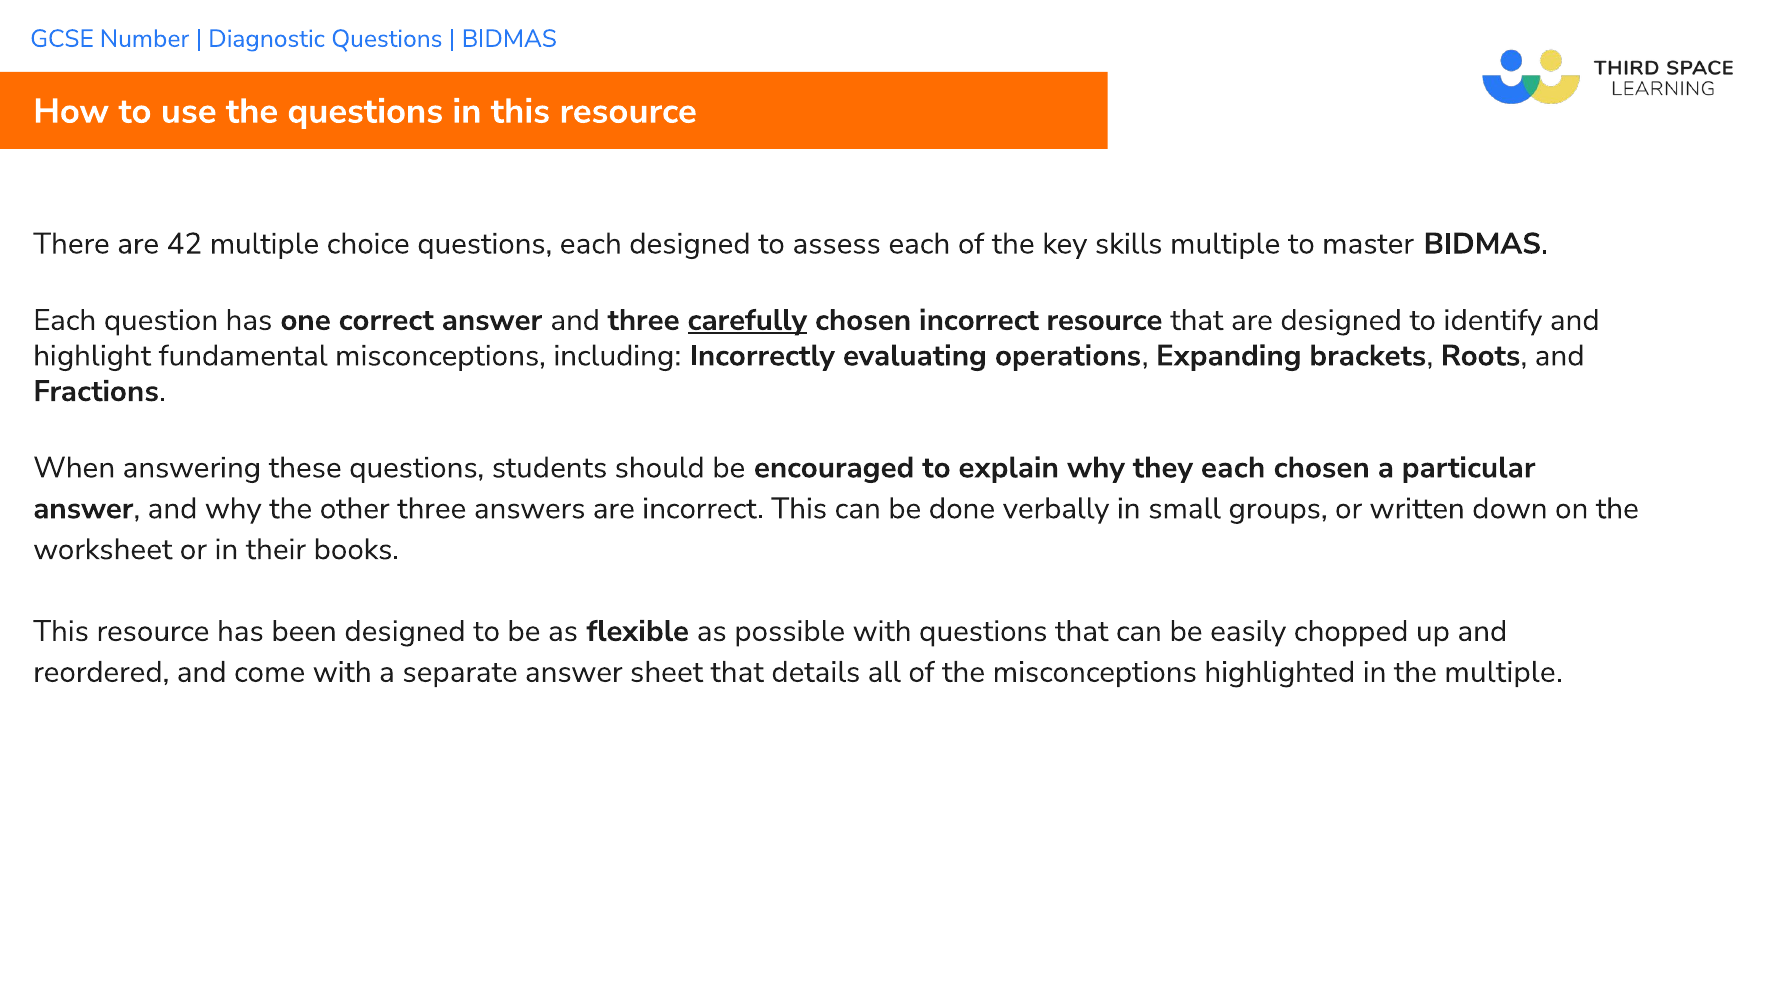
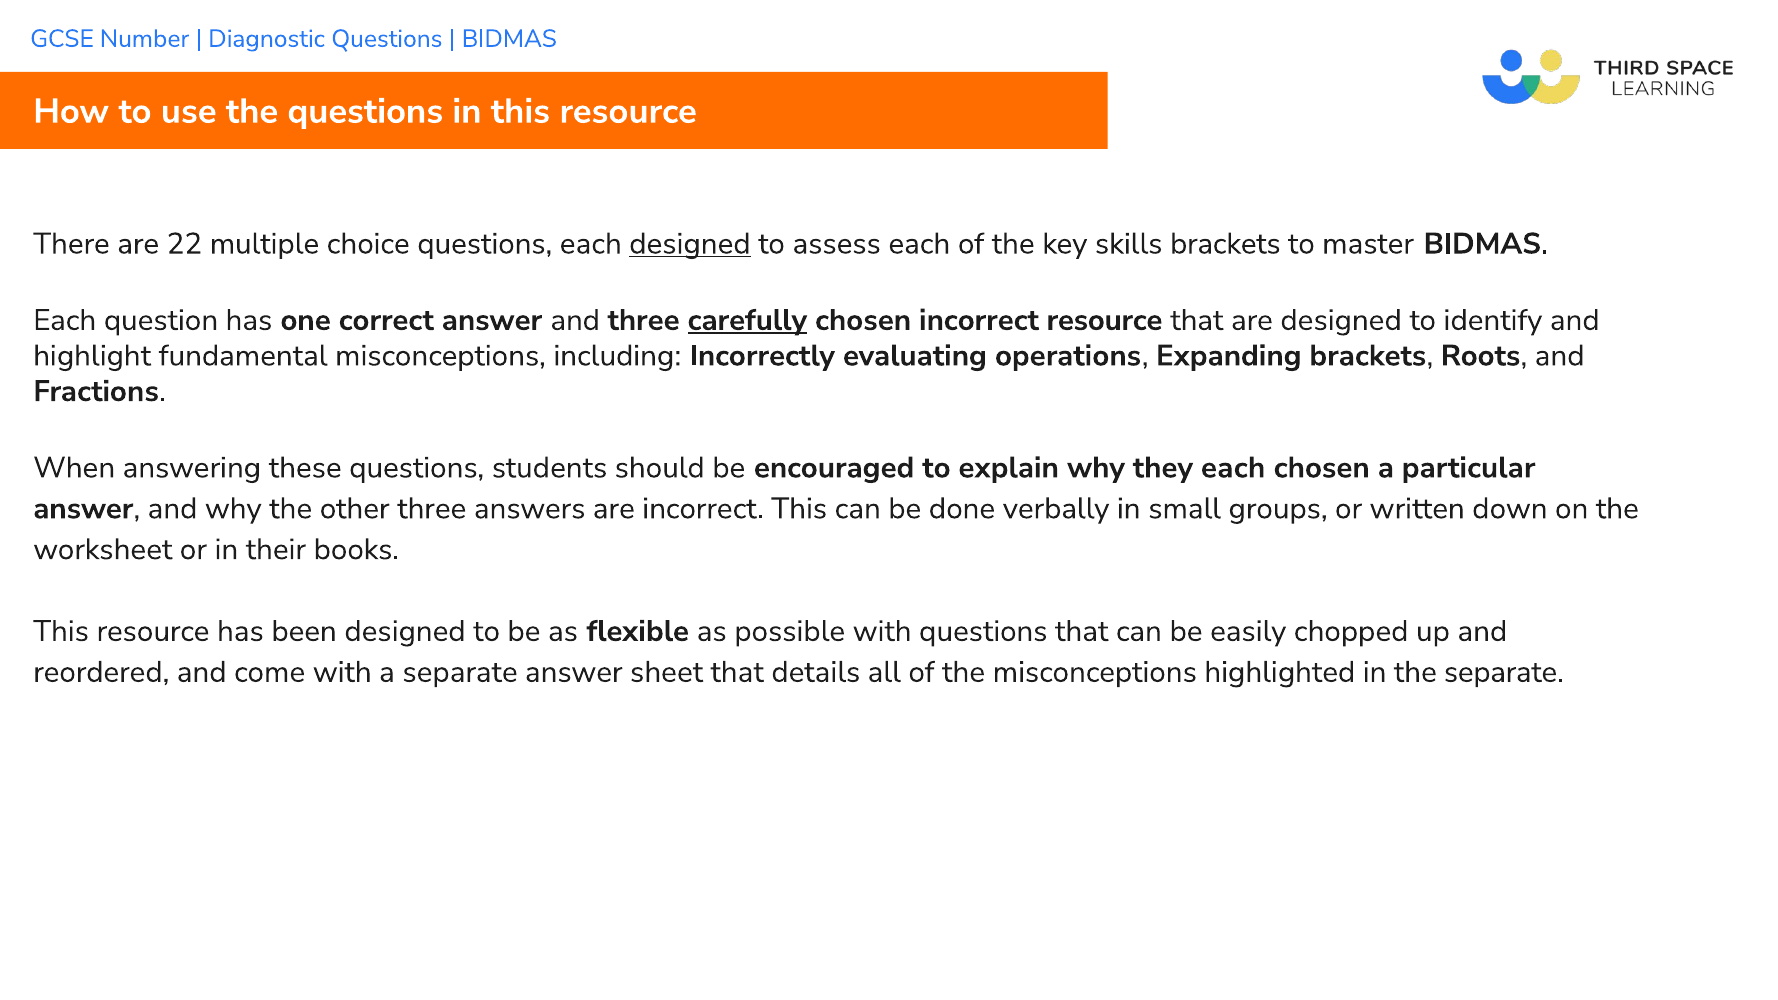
42: 42 -> 22 (184, 244)
designed underline: none -> present (690, 244)
skills multiple: multiple -> brackets (1225, 244)
the multiple: multiple -> separate (1504, 672)
